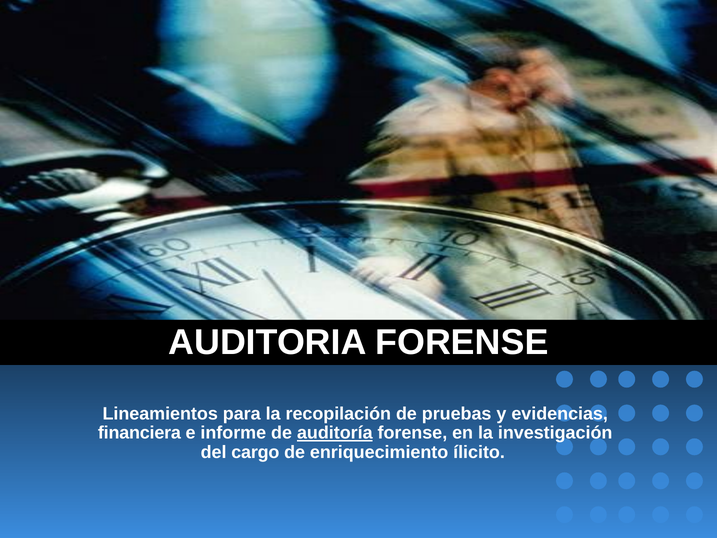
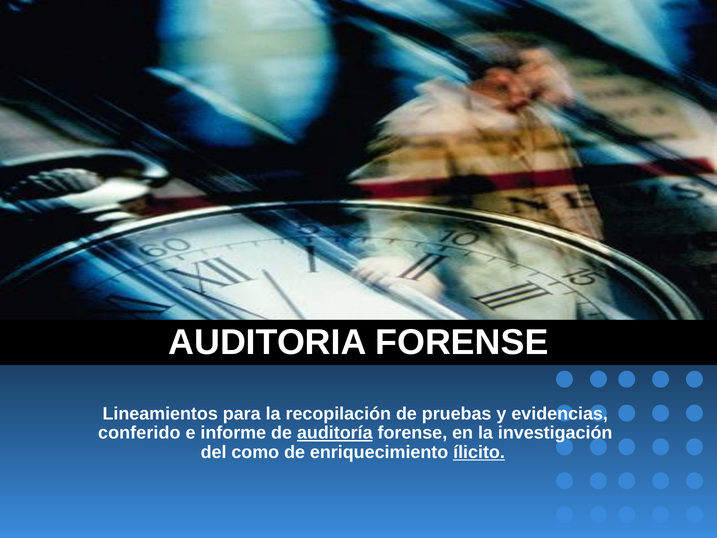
financiera: financiera -> conferido (139, 433)
cargo: cargo -> como (255, 452)
ílicito underline: none -> present (479, 452)
